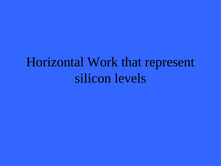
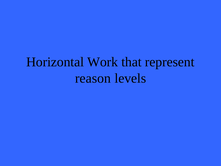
silicon: silicon -> reason (93, 78)
